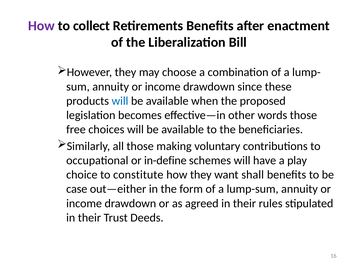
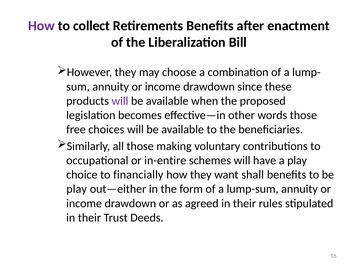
will colour: blue -> purple (120, 101)
in-define: in-define -> in-entire (165, 161)
constitute: constitute -> financially (138, 175)
case: case -> play (77, 189)
